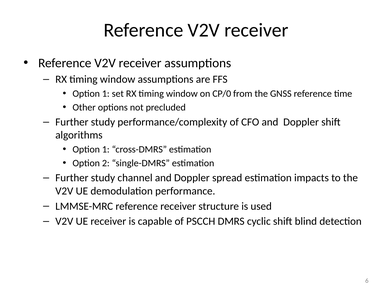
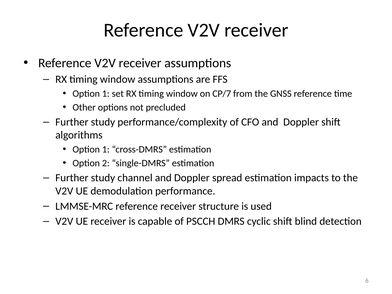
CP/0: CP/0 -> CP/7 (222, 94)
